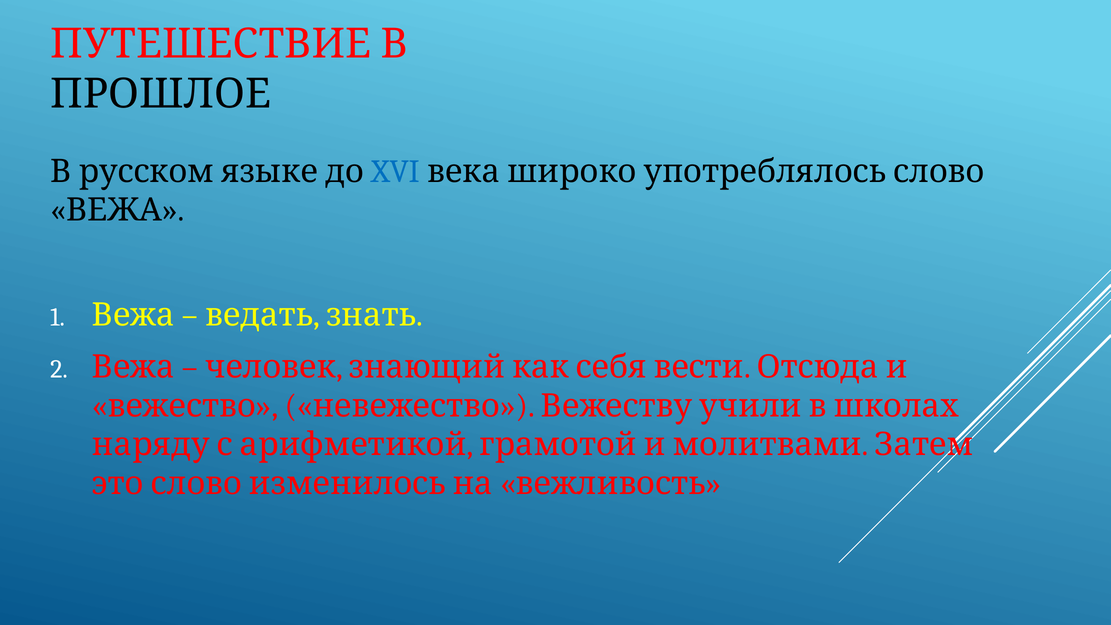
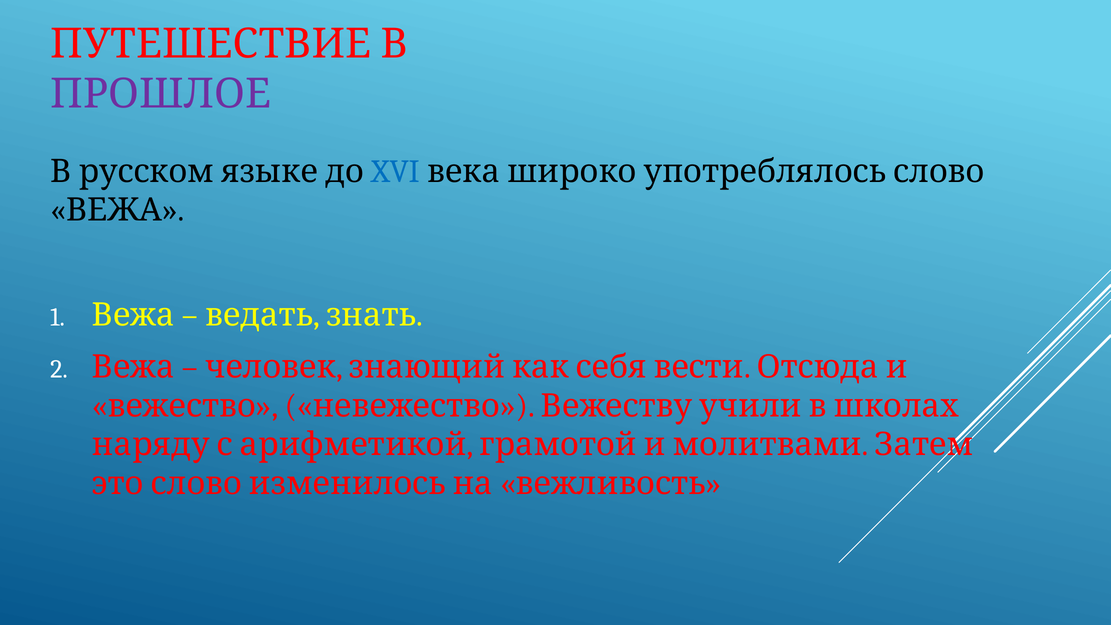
ПРОШЛОЕ colour: black -> purple (161, 94)
